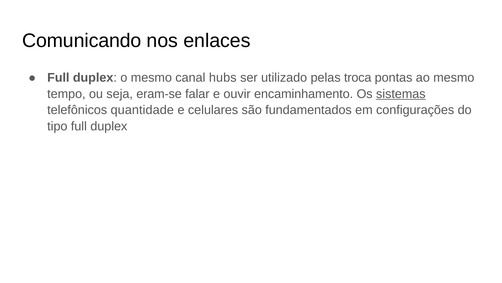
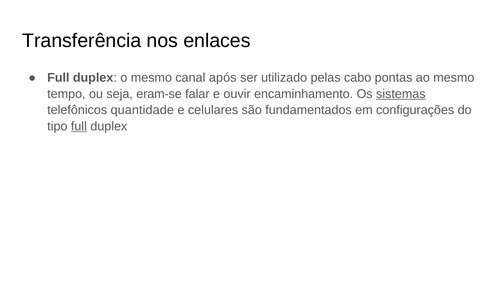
Comunicando: Comunicando -> Transferência (82, 41)
hubs: hubs -> após (223, 78)
troca: troca -> cabo (358, 78)
full underline: none -> present (79, 126)
